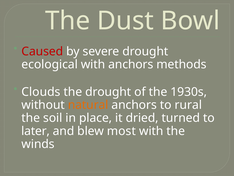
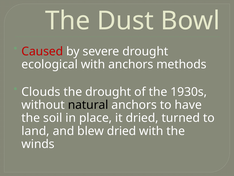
natural colour: orange -> black (88, 105)
rural: rural -> have (188, 105)
later: later -> land (35, 131)
blew most: most -> dried (121, 131)
